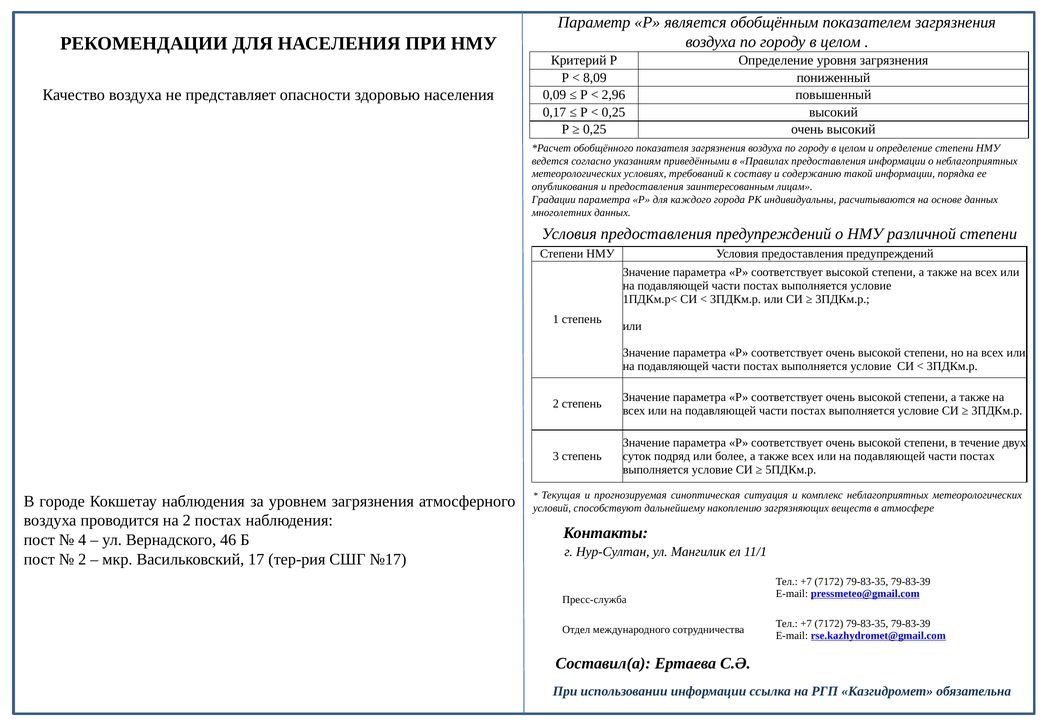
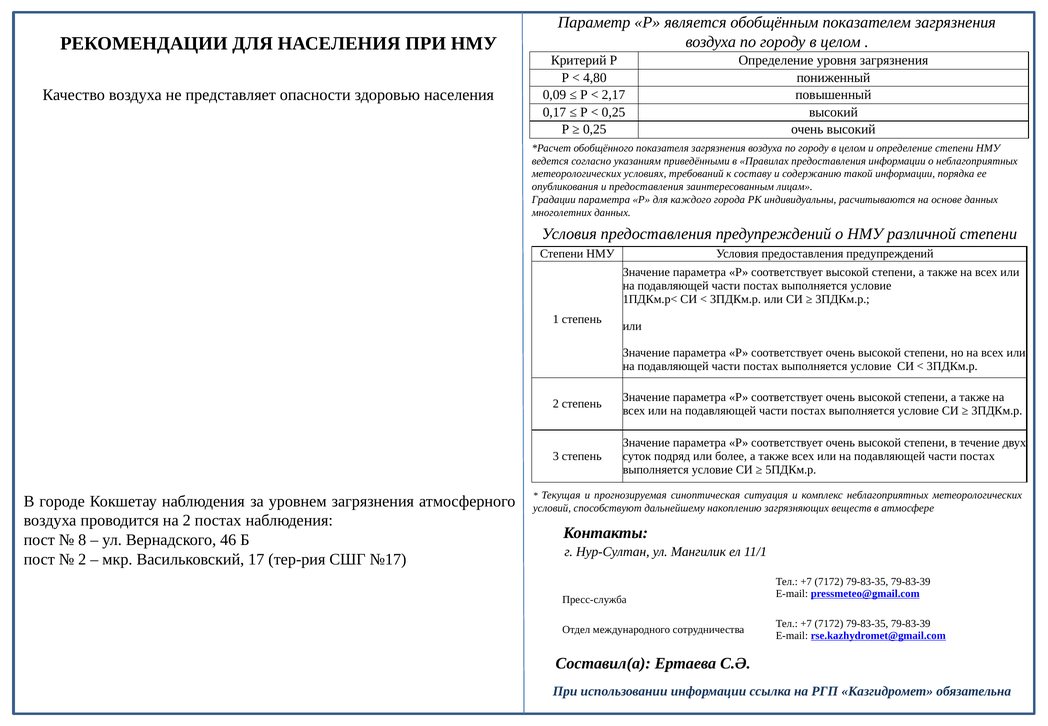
8,09: 8,09 -> 4,80 (595, 78)
2,96: 2,96 -> 2,17 (613, 95)
4: 4 -> 8 (82, 540)
